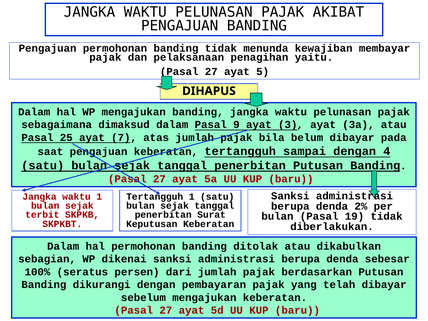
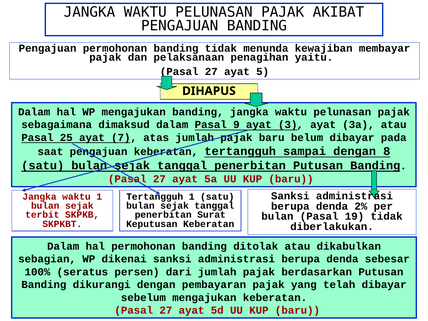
pajak bila: bila -> baru (272, 138)
4: 4 -> 8 (387, 151)
